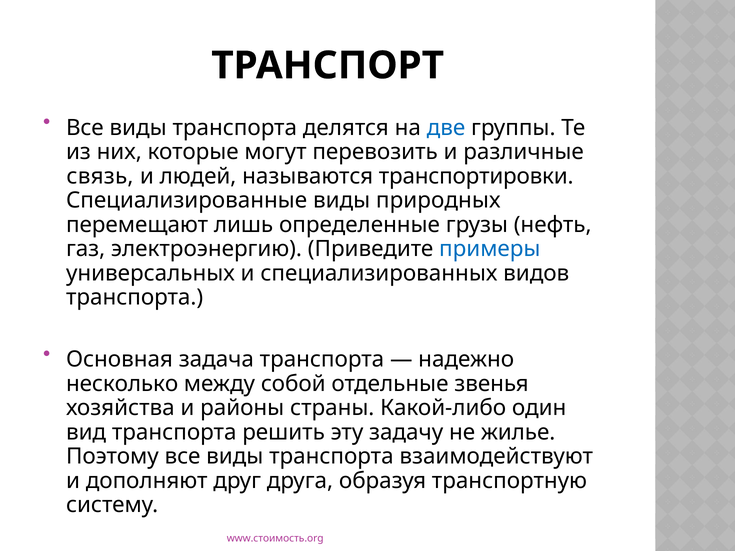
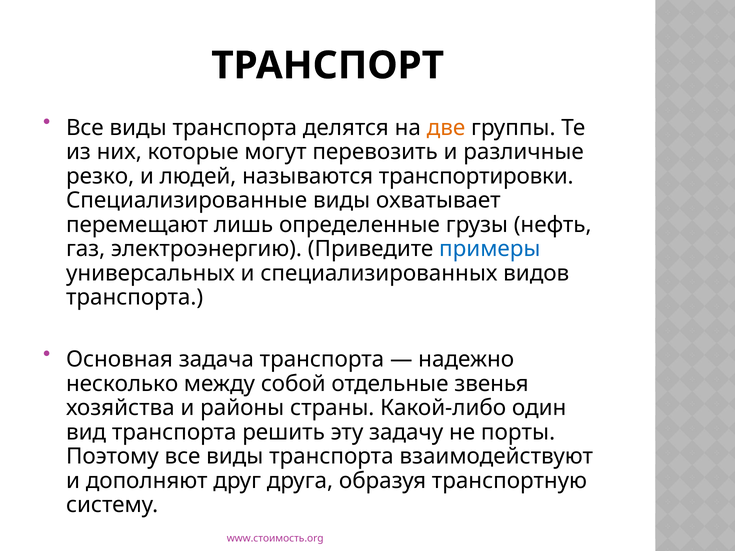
две colour: blue -> orange (446, 128)
связь: связь -> резко (100, 176)
природных: природных -> охватывает (438, 201)
жилье: жилье -> порты (518, 432)
